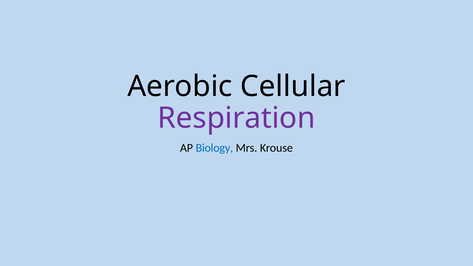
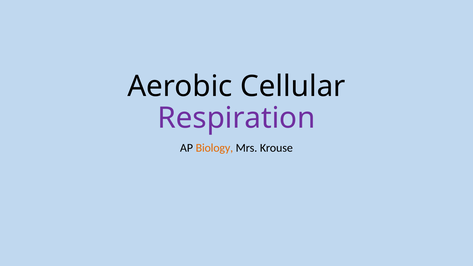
Biology colour: blue -> orange (214, 148)
